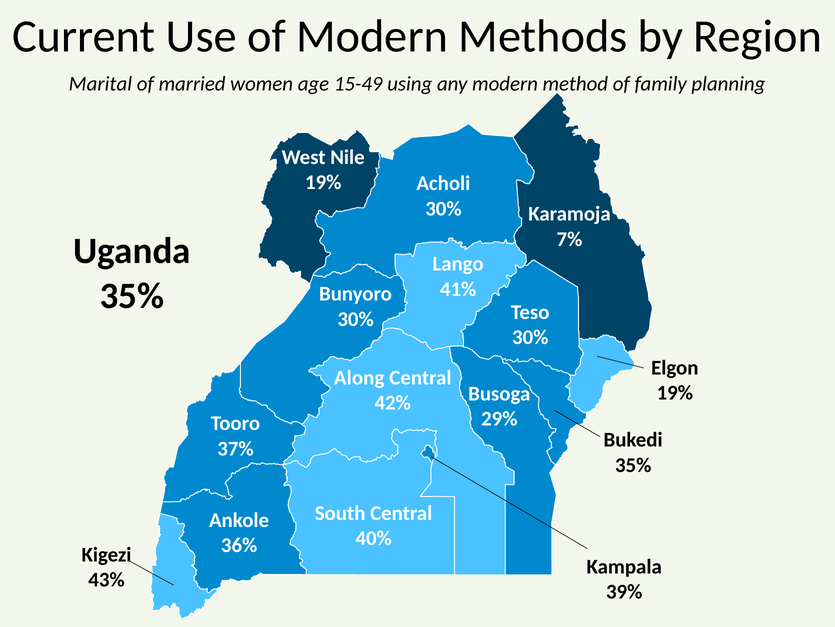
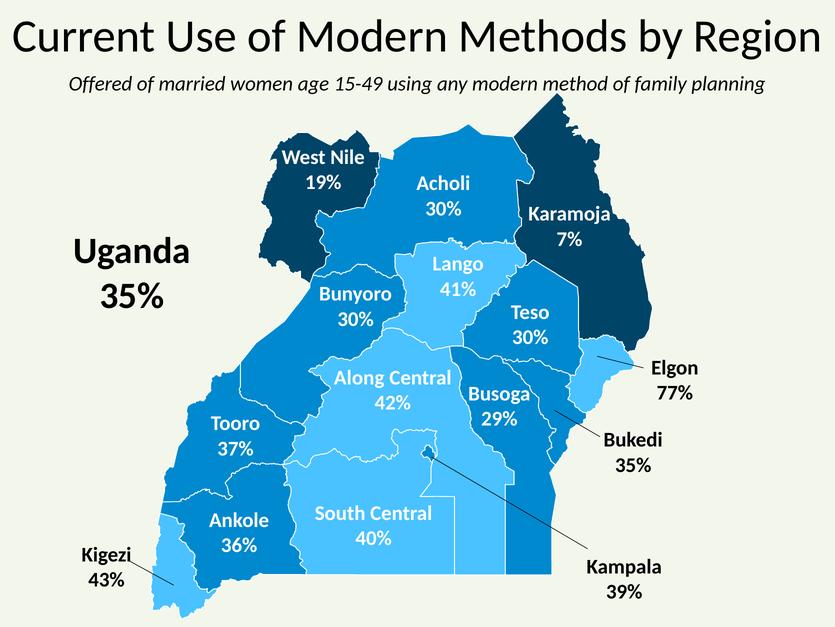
Marital: Marital -> Offered (101, 84)
19%: 19% -> 77% (675, 393)
